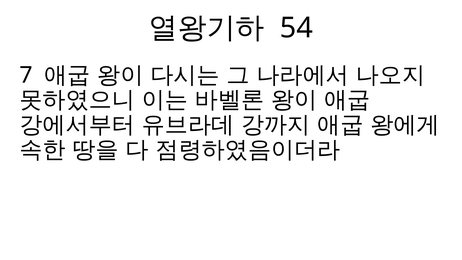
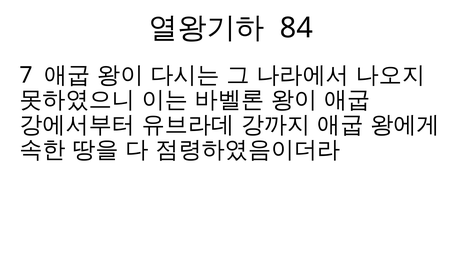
54: 54 -> 84 (297, 28)
